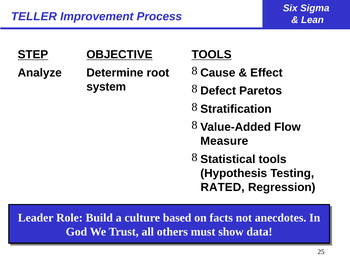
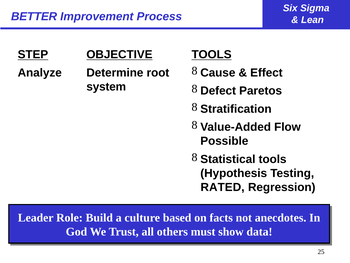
TELLER: TELLER -> BETTER (34, 16)
Measure: Measure -> Possible (224, 141)
